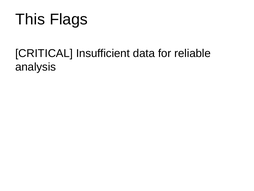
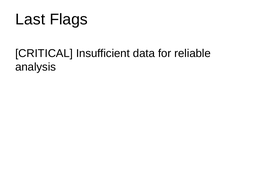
This: This -> Last (30, 19)
